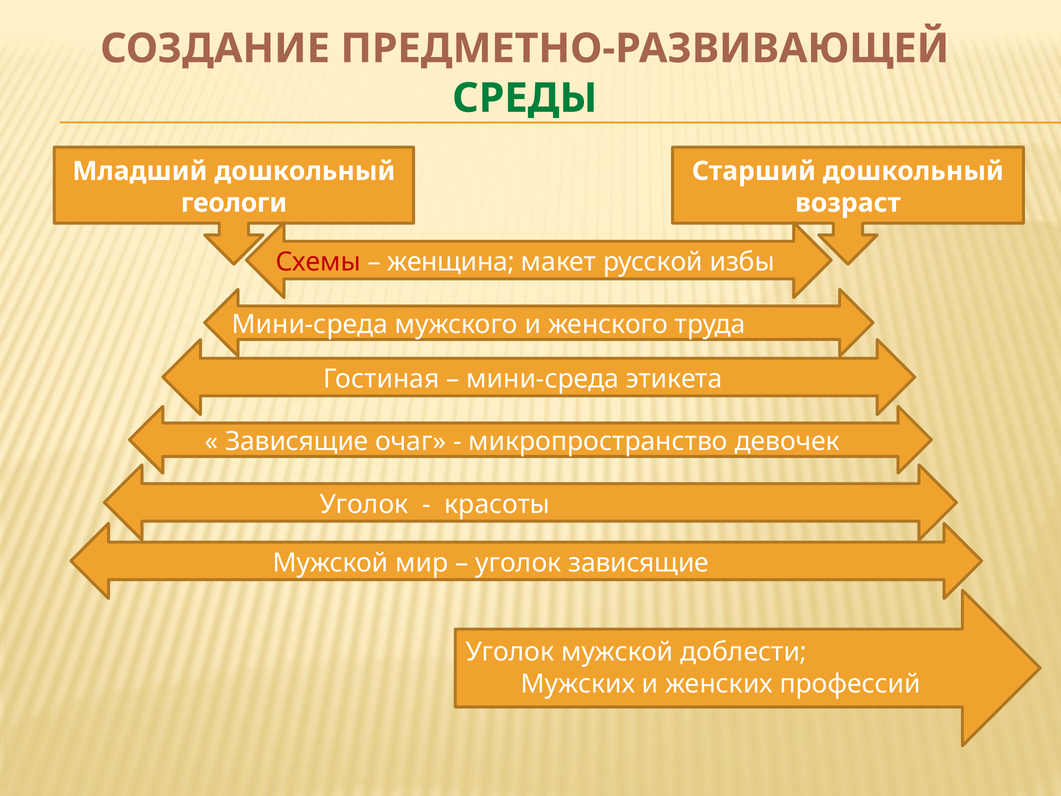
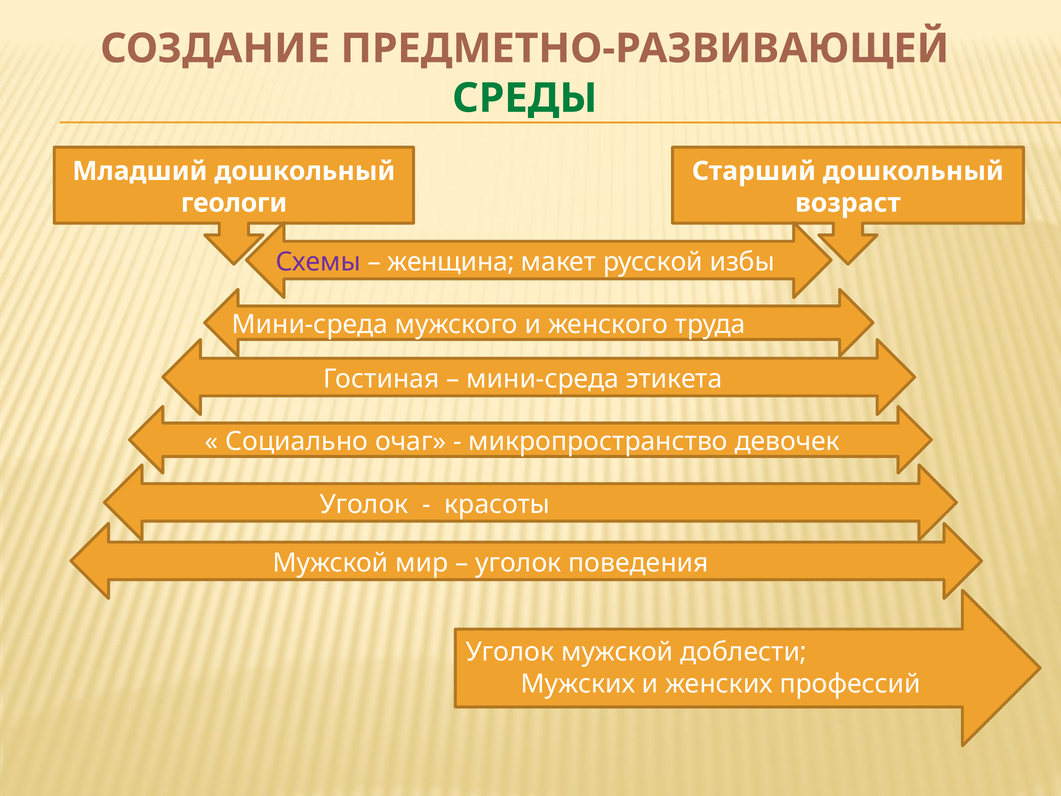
Схемы colour: red -> purple (318, 262)
Зависящие: Зависящие -> Социально (297, 441)
уголок зависящие: зависящие -> поведения (638, 563)
